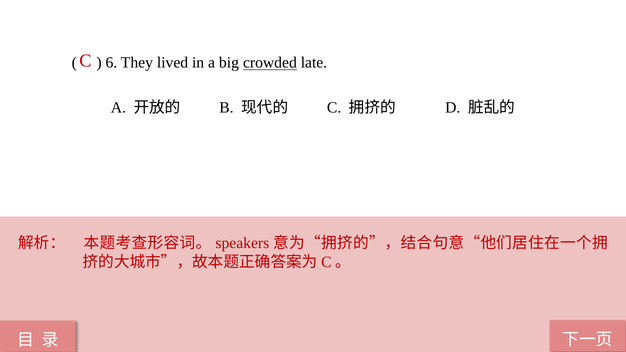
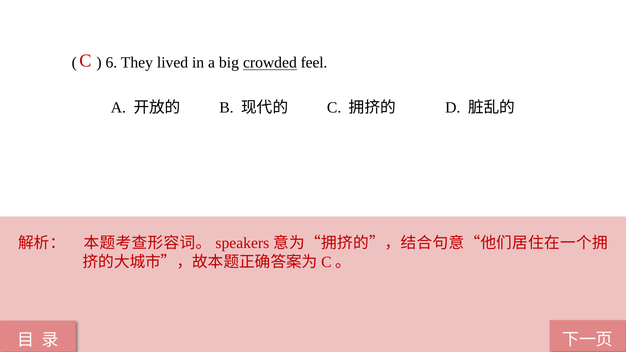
late: late -> feel (314, 63)
